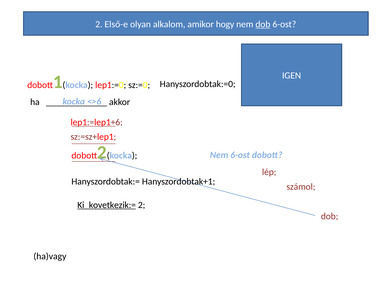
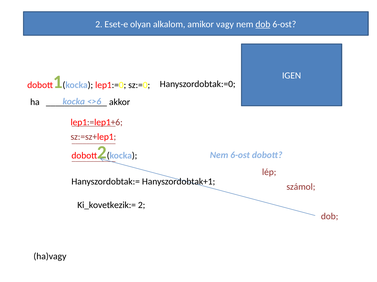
Első-e: Első-e -> Eset-e (116, 24)
hogy: hogy -> vagy (225, 24)
Ki_kovetkezik:= underline: present -> none (107, 205)
